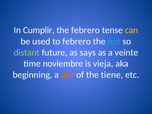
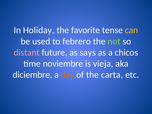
Cumplir: Cumplir -> Holiday (39, 30)
the febrero: febrero -> favorite (86, 30)
not colour: light blue -> light green (114, 41)
distant colour: light green -> pink (27, 52)
veinte: veinte -> chicos (126, 52)
beginning: beginning -> diciembre (32, 75)
tiene: tiene -> carta (112, 75)
